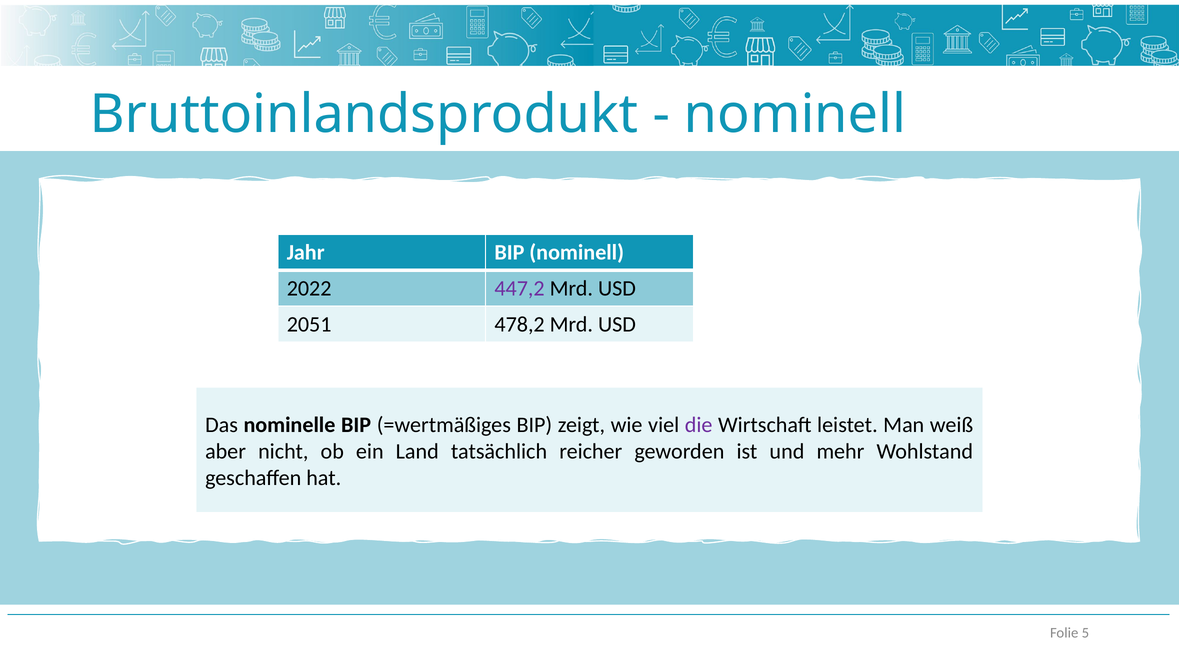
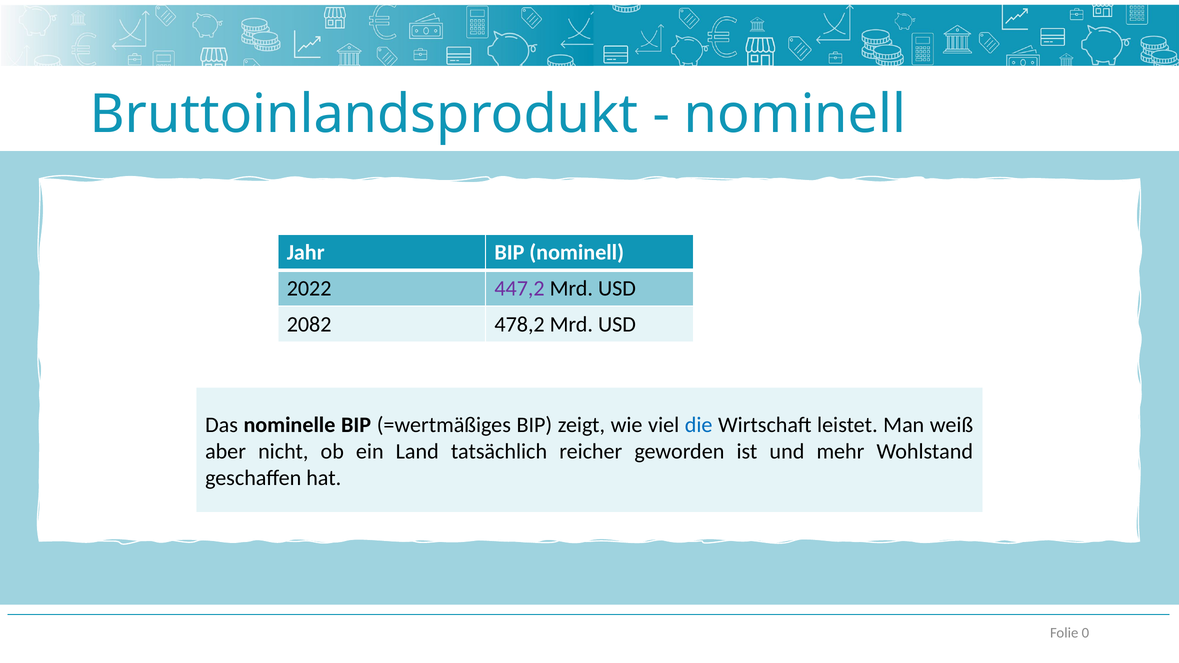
2051: 2051 -> 2082 (309, 324)
die colour: purple -> blue (699, 425)
5: 5 -> 0 (1085, 633)
